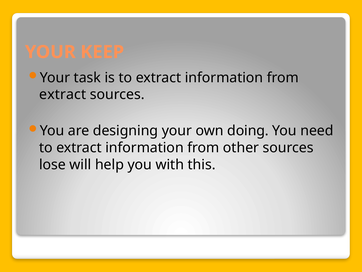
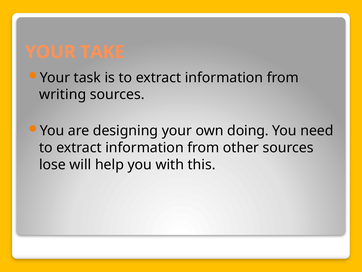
KEEP: KEEP -> TAKE (102, 52)
extract: extract -> writing (63, 94)
